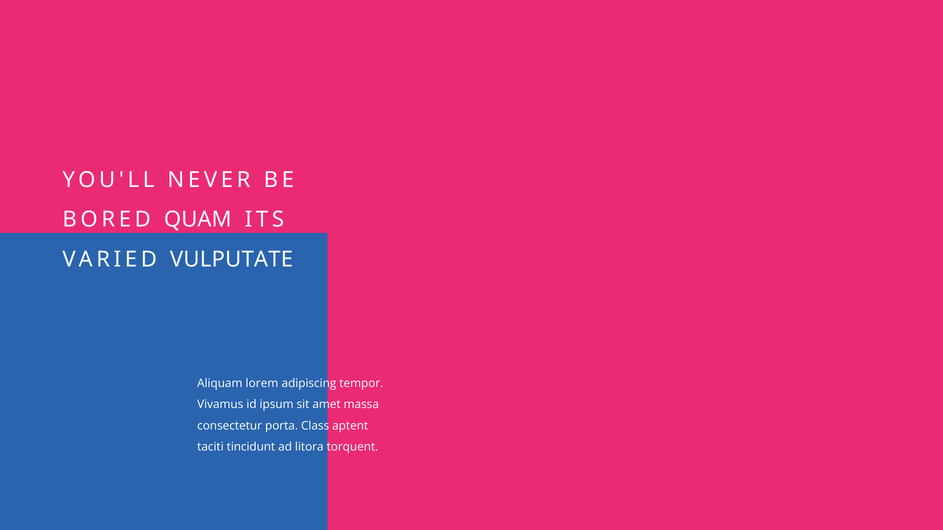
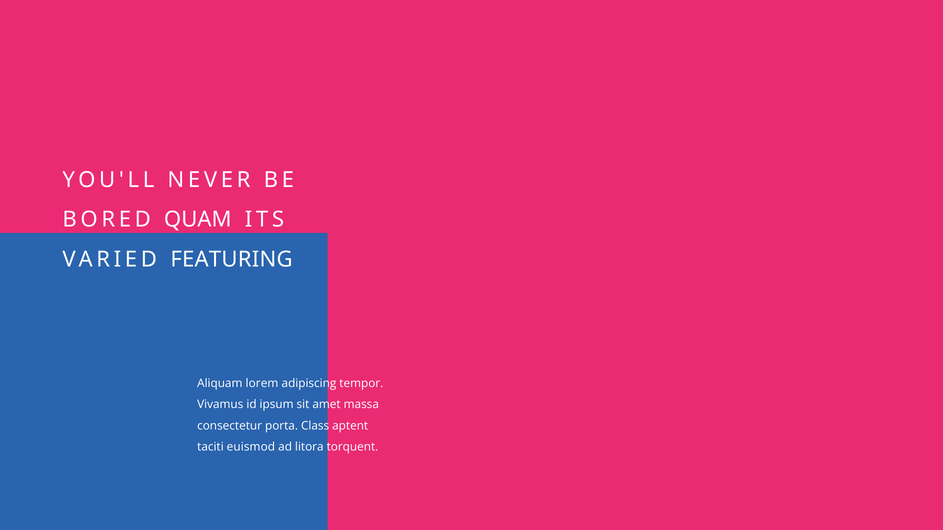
VULPUTATE: VULPUTATE -> FEATURING (232, 260)
tincidunt: tincidunt -> euismod (251, 447)
